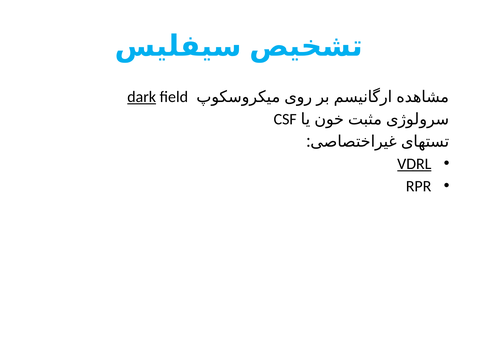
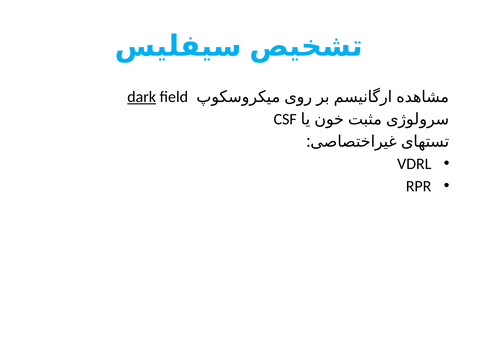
VDRL underline: present -> none (414, 164)
